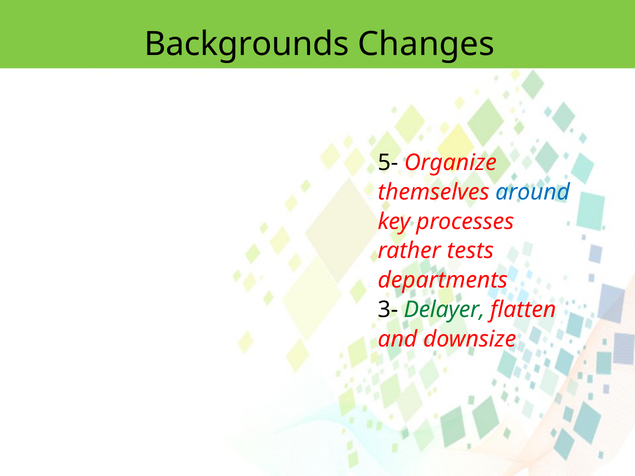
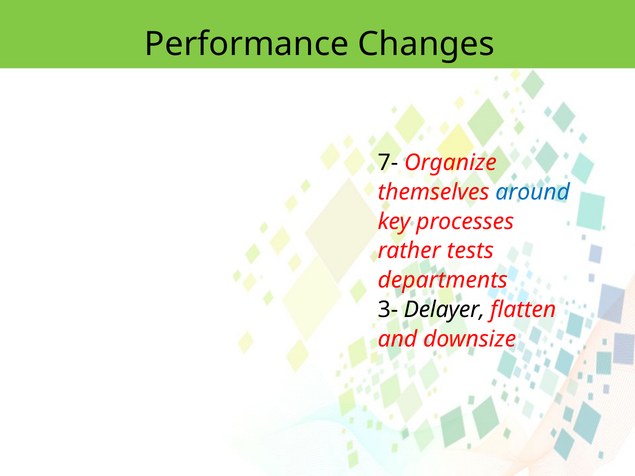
Backgrounds: Backgrounds -> Performance (247, 44)
5-: 5- -> 7- (388, 163)
Delayer colour: green -> black (444, 310)
